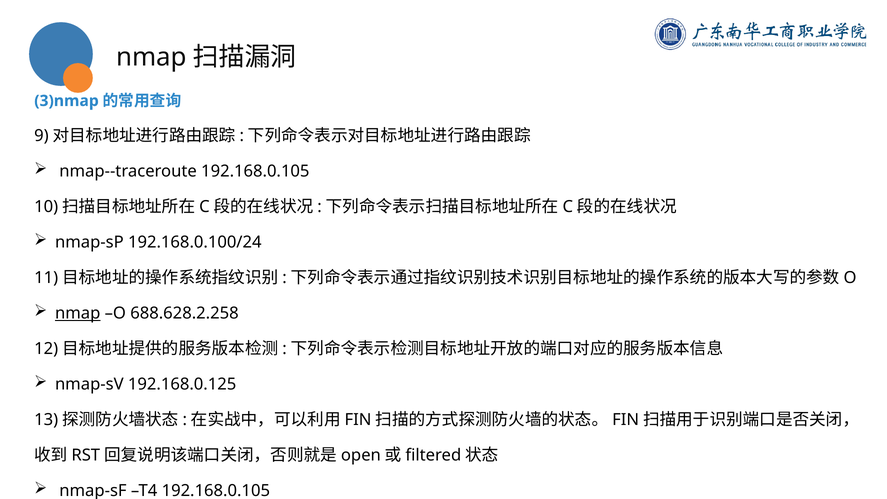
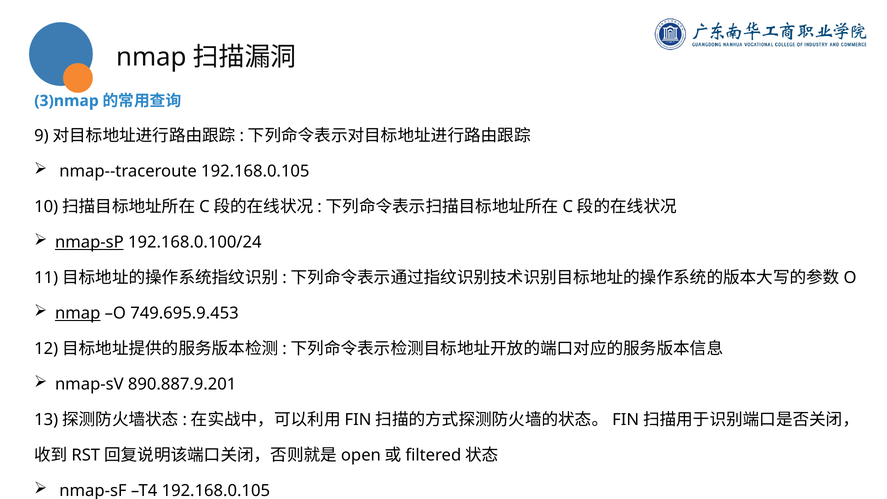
nmap-sP underline: none -> present (89, 242)
688.628.2.258: 688.628.2.258 -> 749.695.9.453 (184, 313)
192.168.0.125: 192.168.0.125 -> 890.887.9.201 (182, 384)
